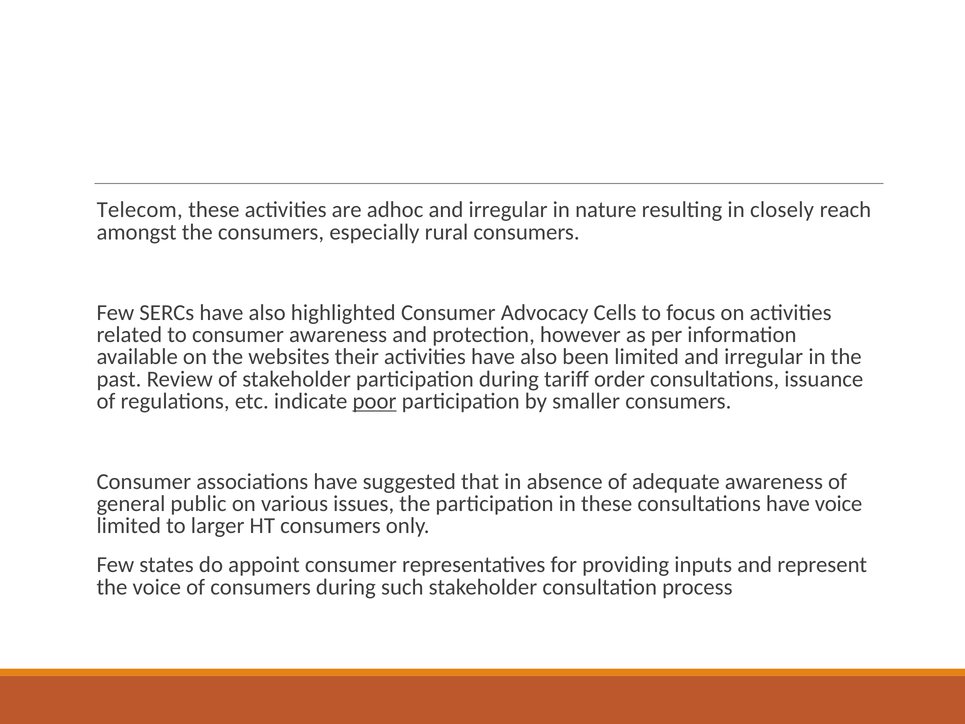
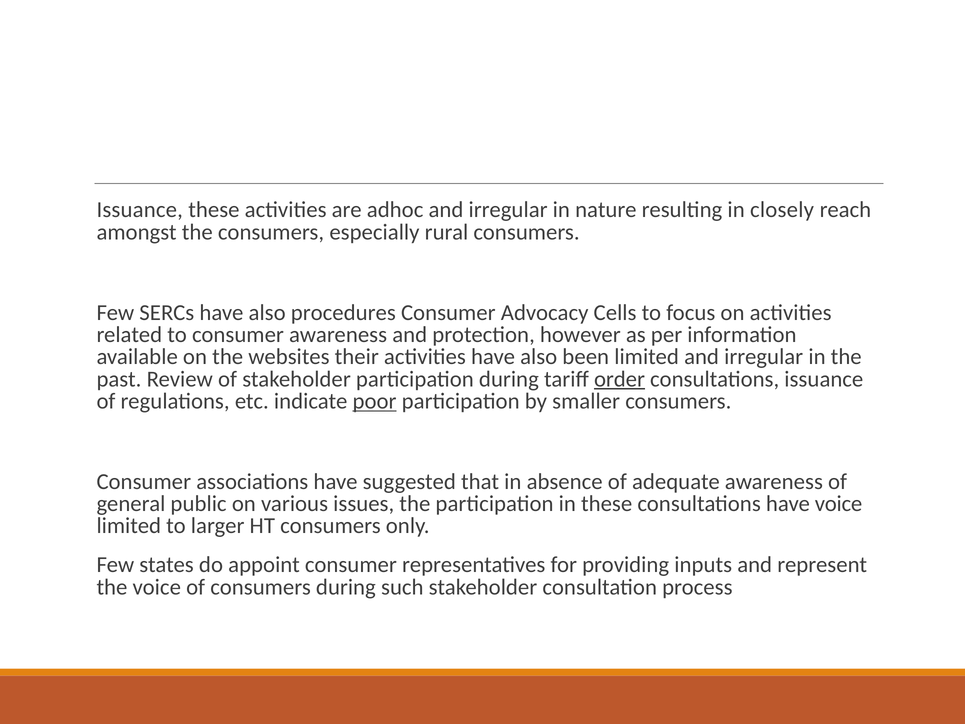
Telecom: Telecom -> Issuance (140, 210)
highlighted: highlighted -> procedures (343, 312)
order underline: none -> present (619, 379)
